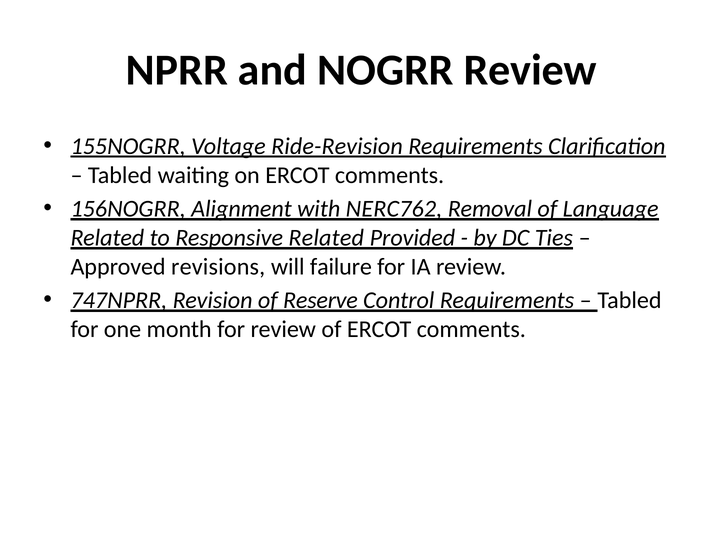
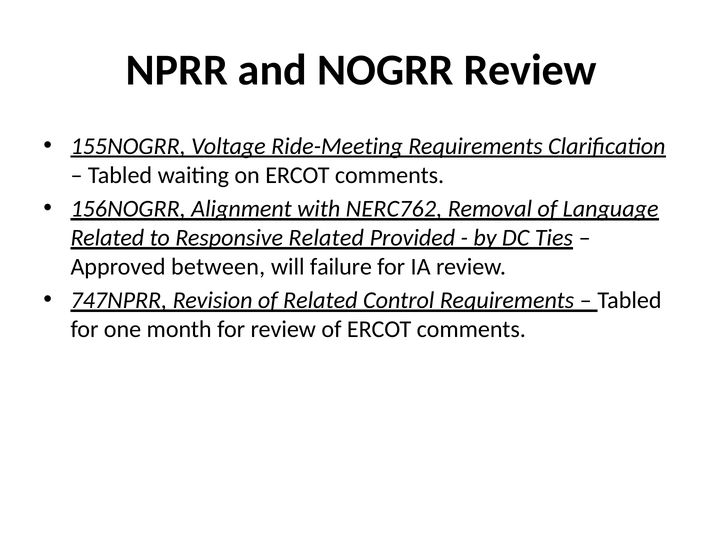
Ride-Revision: Ride-Revision -> Ride-Meeting (337, 146)
revisions: revisions -> between (218, 267)
of Reserve: Reserve -> Related (320, 301)
